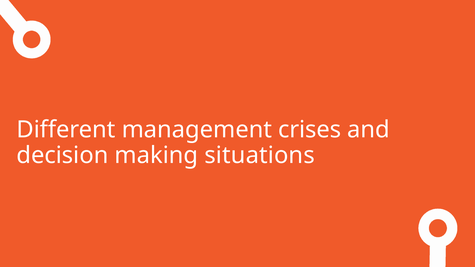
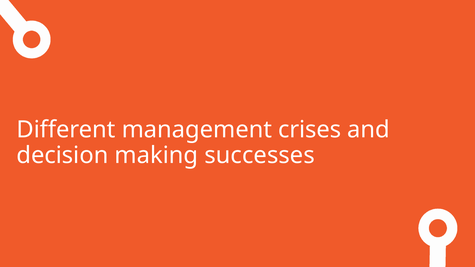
situations: situations -> successes (260, 156)
